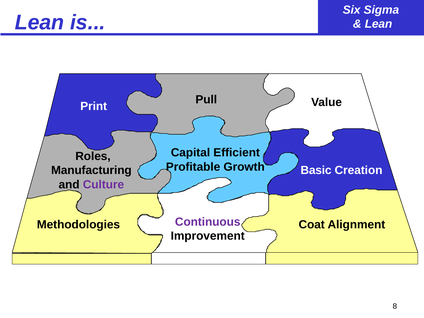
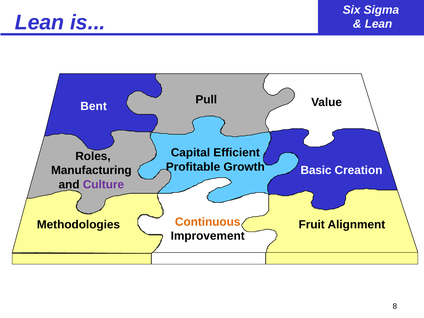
Print: Print -> Bent (94, 106)
Continuous colour: purple -> orange (208, 222)
Coat: Coat -> Fruit (312, 225)
